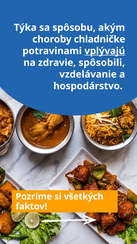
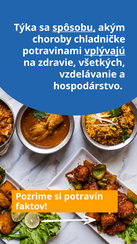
spôsobu underline: none -> present (74, 28)
spôsobili: spôsobili -> všetkých (102, 63)
všetkých: všetkých -> potravín (84, 196)
